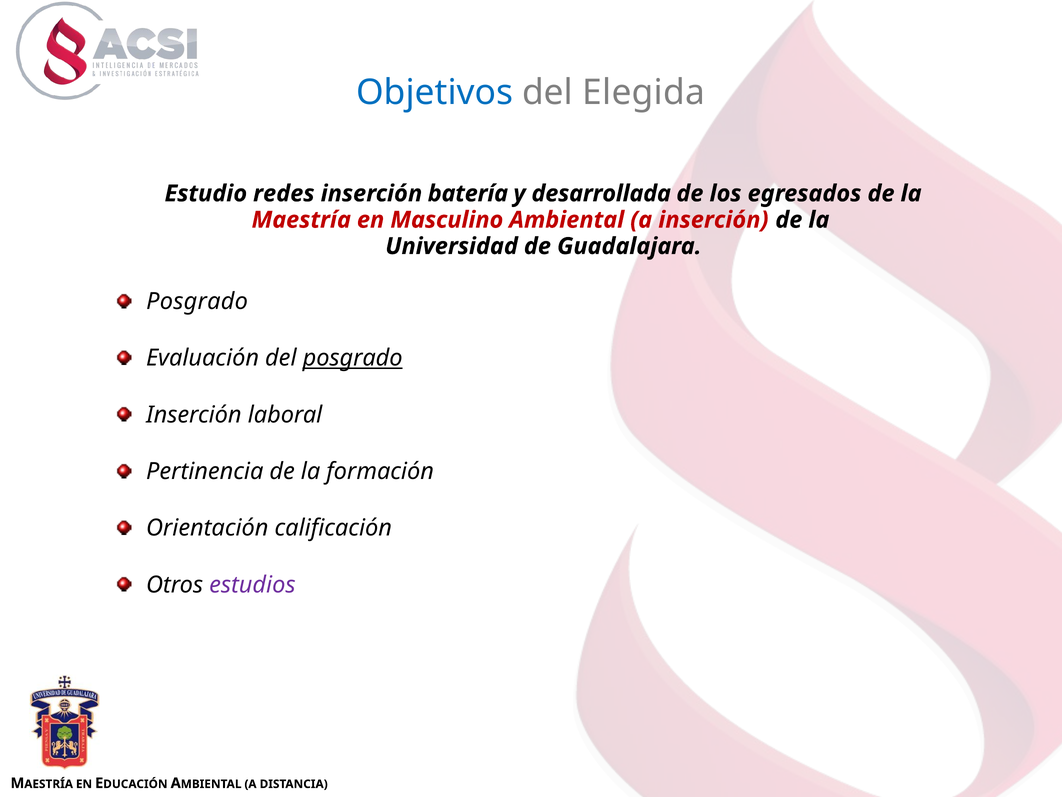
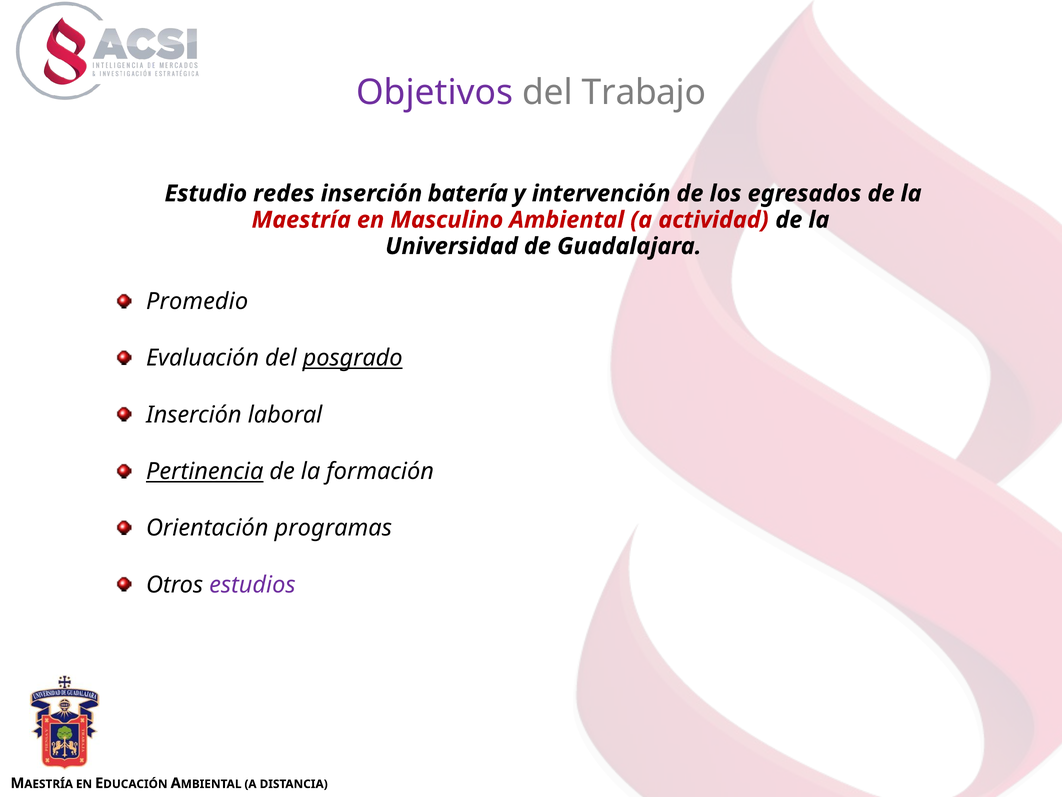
Objetivos colour: blue -> purple (435, 93)
Elegida: Elegida -> Trabajo (644, 93)
desarrollada: desarrollada -> intervención (601, 193)
a inserción: inserción -> actividad (713, 220)
Posgrado: Posgrado -> Promedio (197, 301)
Pertinencia underline: none -> present (205, 471)
calificación: calificación -> programas (333, 528)
